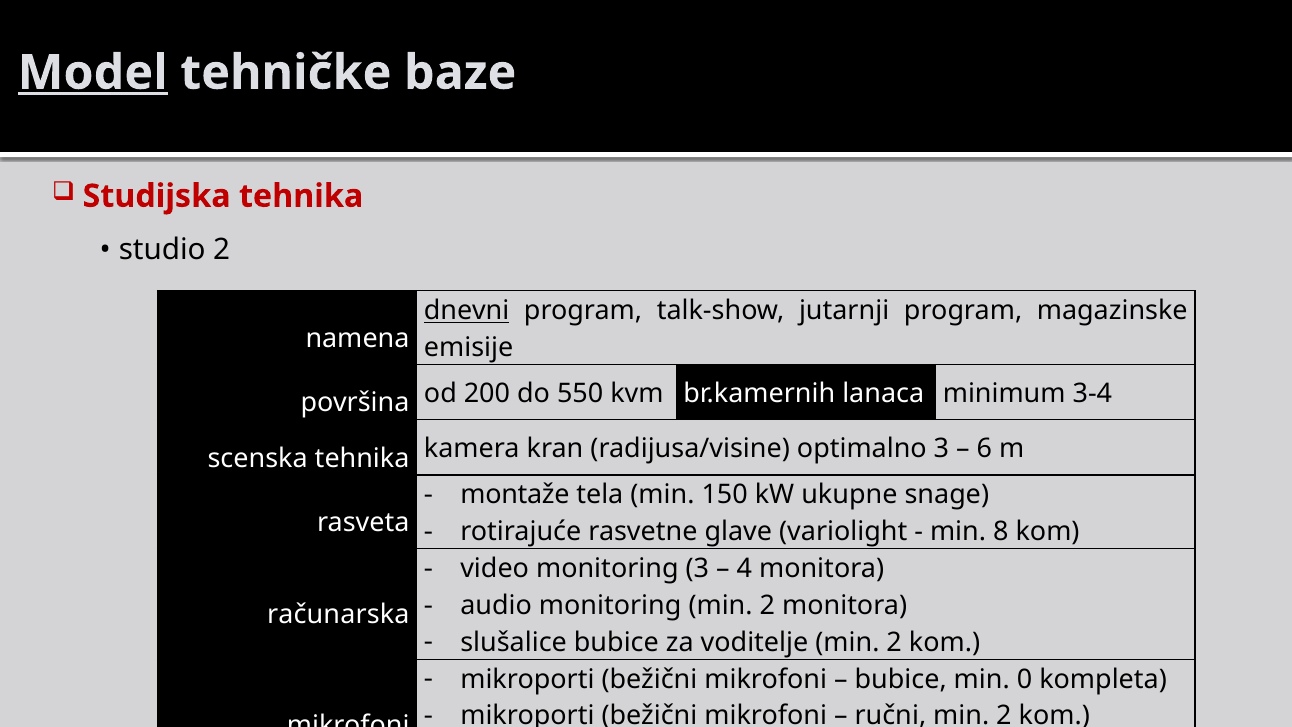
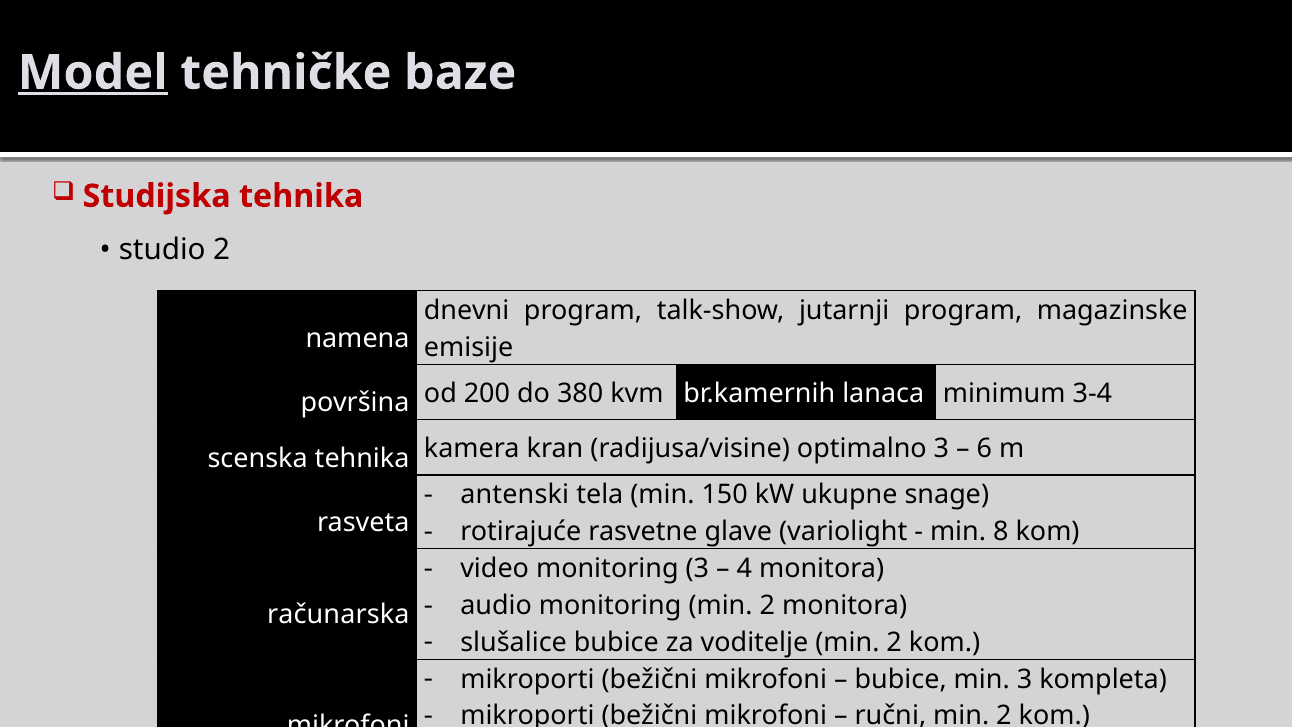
dnevni underline: present -> none (467, 311)
550: 550 -> 380 (580, 394)
montaže: montaže -> antenski (515, 495)
min 0: 0 -> 3 (1025, 679)
